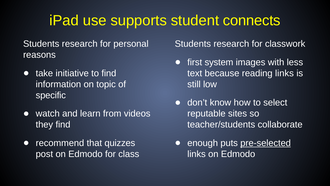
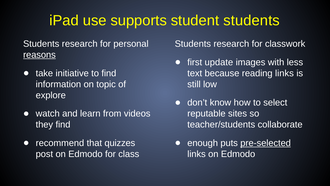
student connects: connects -> students (252, 20)
reasons underline: none -> present (39, 55)
system: system -> update (219, 62)
specific: specific -> explore (51, 95)
